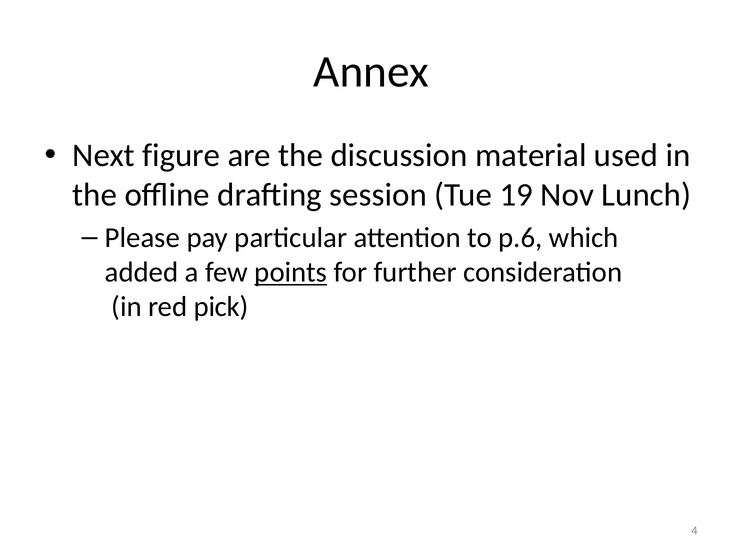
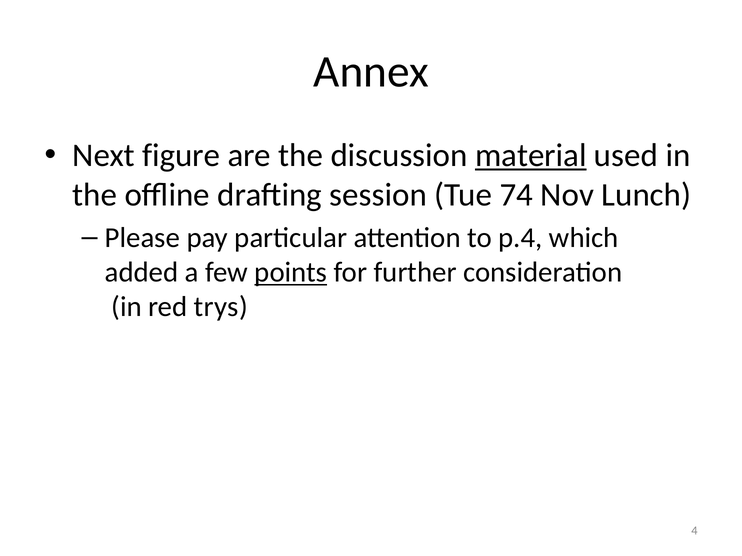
material underline: none -> present (531, 156)
19: 19 -> 74 (516, 195)
p.6: p.6 -> p.4 (520, 238)
pick: pick -> trys (221, 307)
